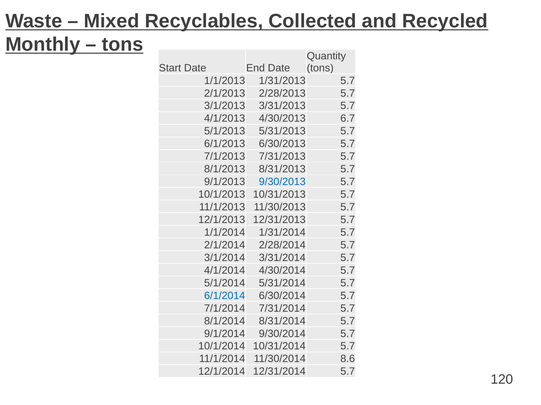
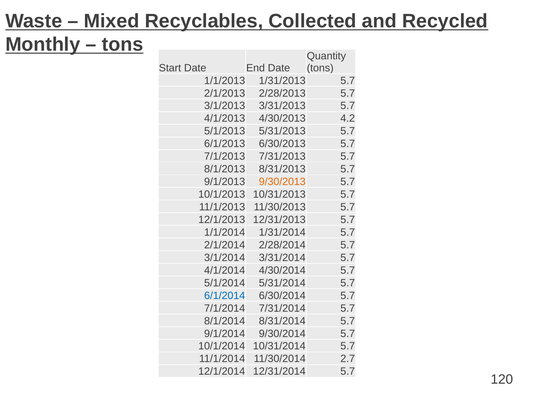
6.7: 6.7 -> 4.2 (348, 119)
9/30/2013 colour: blue -> orange (282, 182)
8.6: 8.6 -> 2.7 (348, 360)
